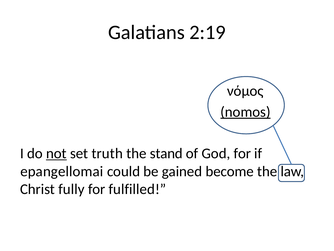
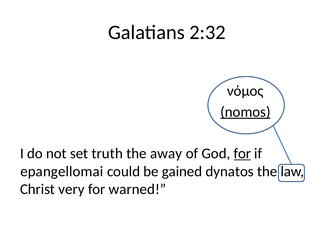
2:19: 2:19 -> 2:32 (208, 32)
not underline: present -> none (56, 153)
stand: stand -> away (166, 153)
for underline: none -> present (242, 153)
become: become -> dynatos (230, 171)
fully: fully -> very (71, 189)
fulfilled: fulfilled -> warned (137, 189)
